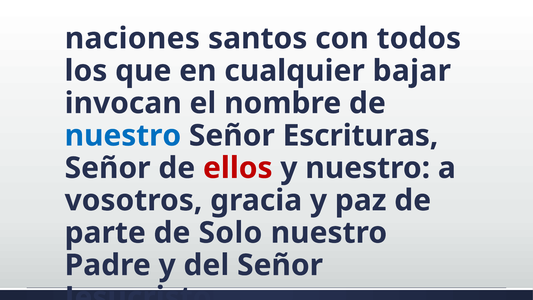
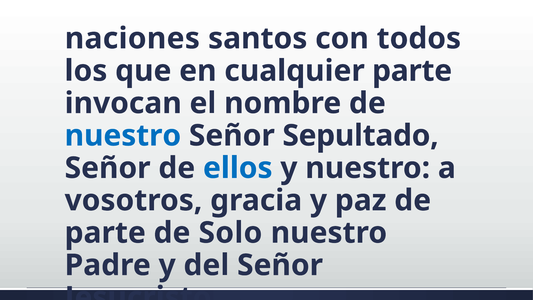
cualquier bajar: bajar -> parte (412, 71)
Escrituras: Escrituras -> Sepultado (361, 136)
ellos colour: red -> blue (238, 168)
